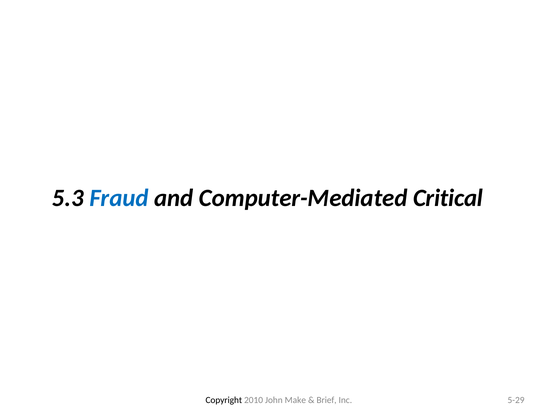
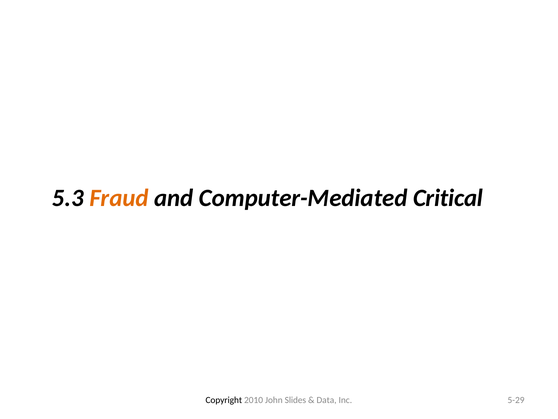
Fraud colour: blue -> orange (119, 198)
Make: Make -> Slides (295, 400)
Brief: Brief -> Data (327, 400)
